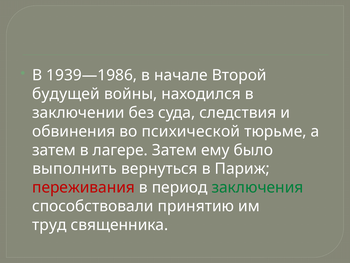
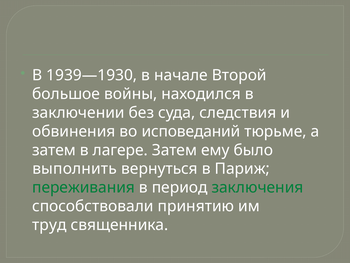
1939—1986: 1939—1986 -> 1939—1930 (92, 75)
будущей: будущей -> большое (66, 94)
психической: психической -> исповеданий (191, 131)
переживания colour: red -> green (84, 187)
